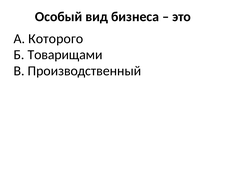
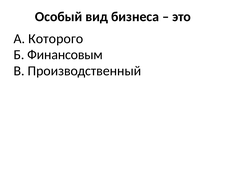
Товарищами: Товарищами -> Финансовым (65, 55)
